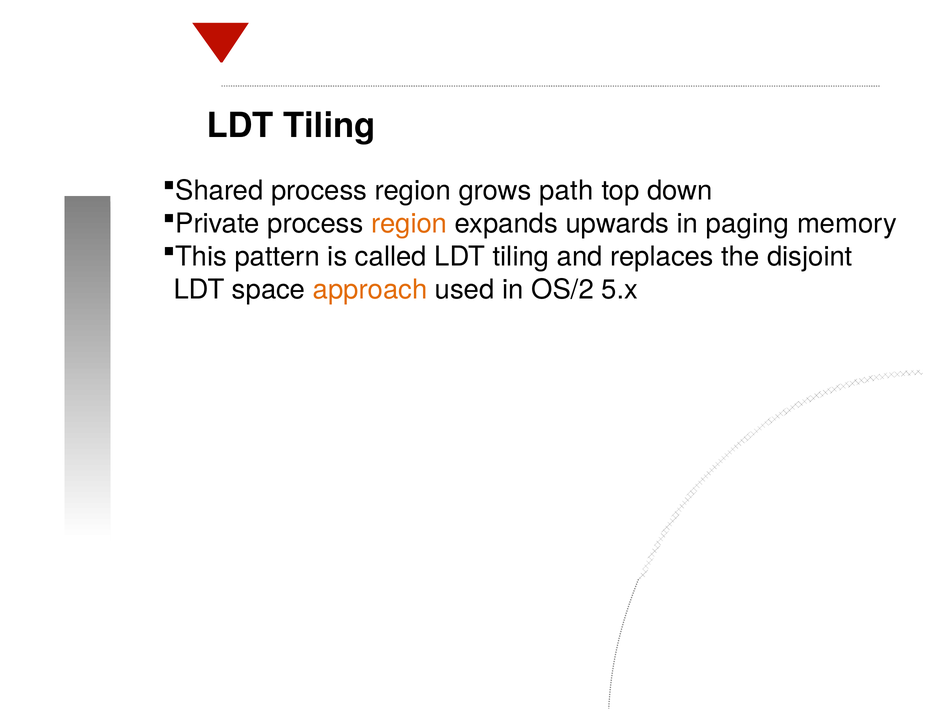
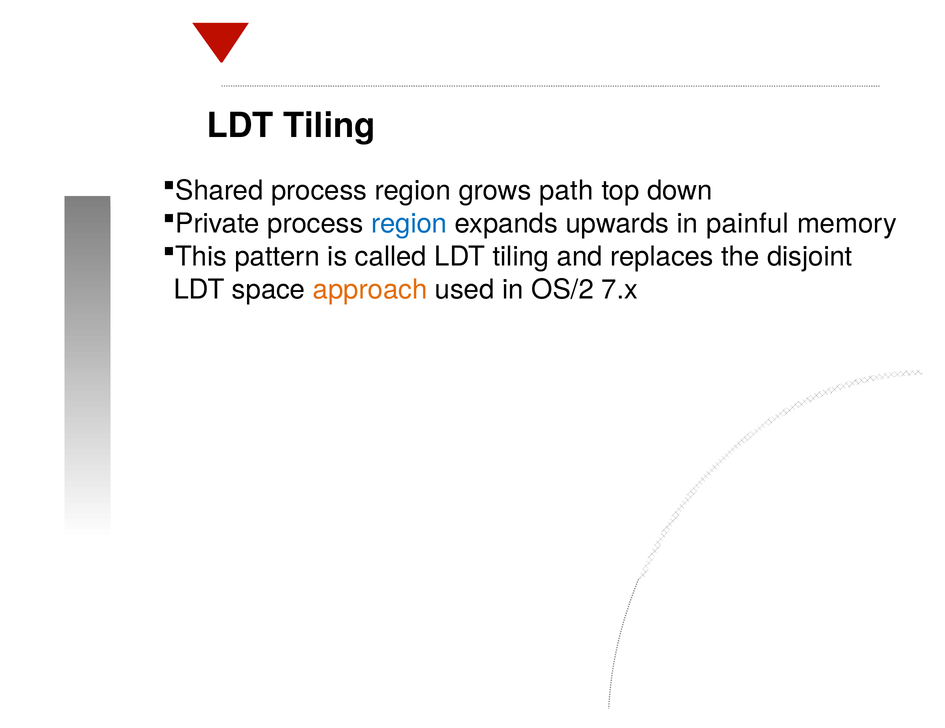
region colour: orange -> blue (409, 224)
paging: paging -> painful (747, 224)
5.x: 5.x -> 7.x (620, 290)
